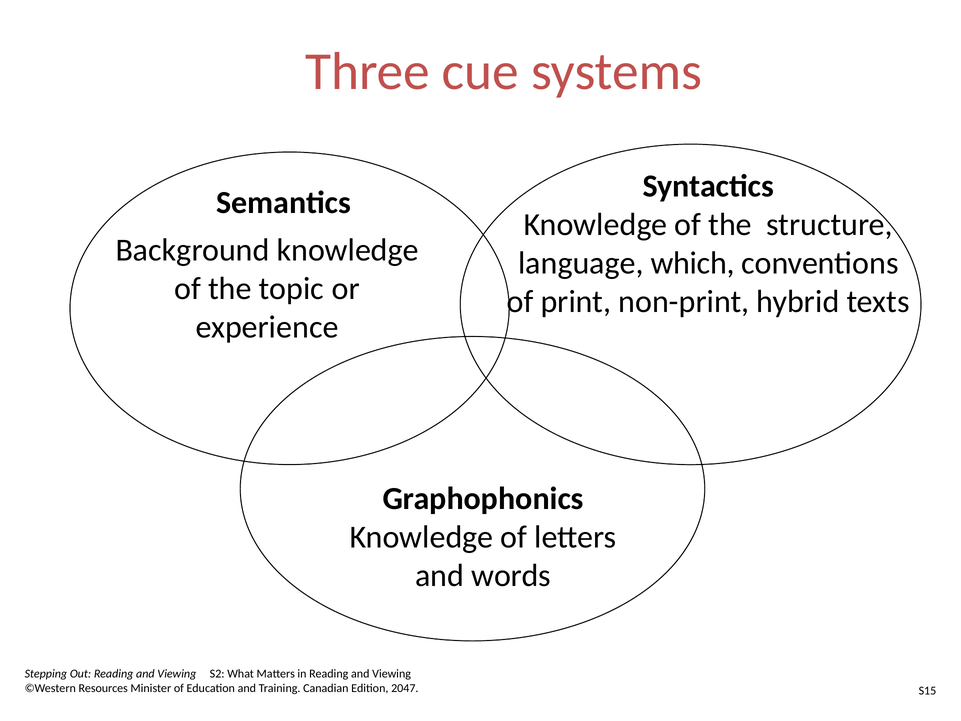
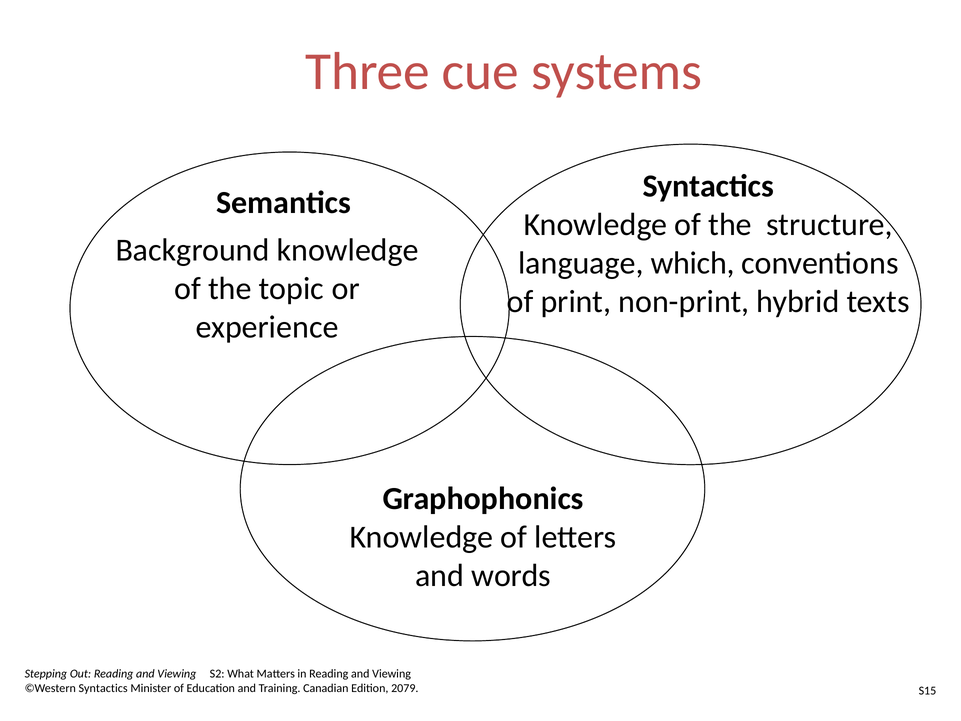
©Western Resources: Resources -> Syntactics (103, 688)
2047: 2047 -> 2079 (405, 688)
